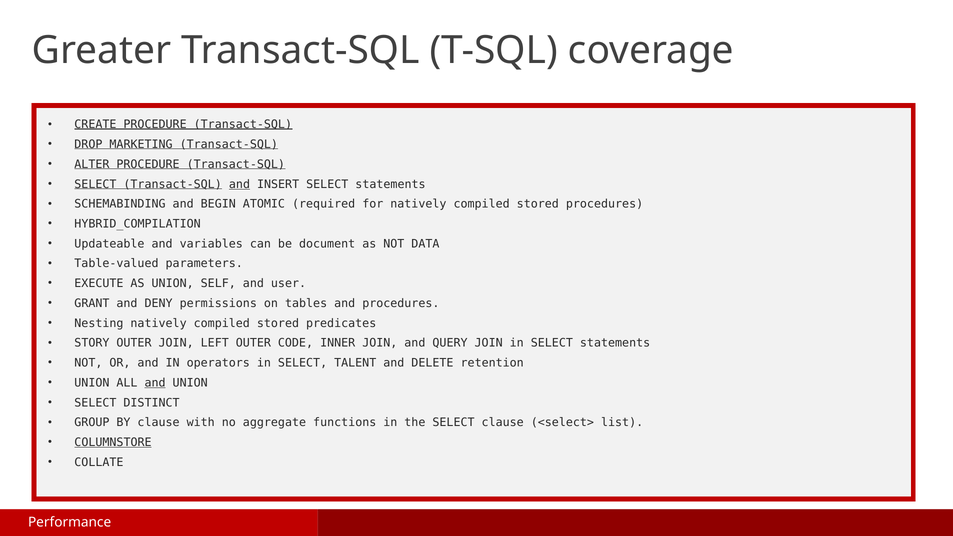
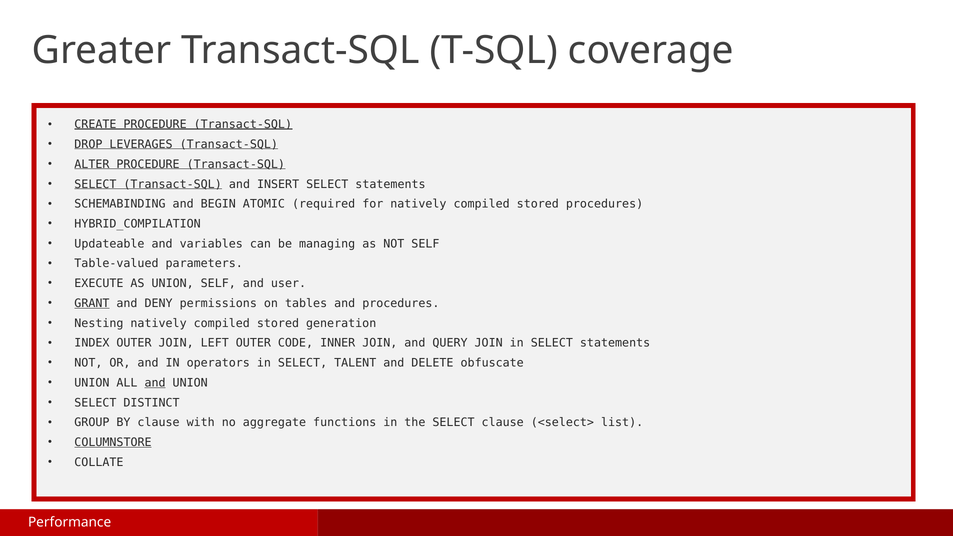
MARKETING: MARKETING -> LEVERAGES (141, 144)
and underline: present -> none (240, 184)
document: document -> managing (327, 244)
NOT DATA: DATA -> SELF (425, 244)
GRANT underline: none -> present (92, 303)
predicates: predicates -> generation (341, 323)
STORY: STORY -> INDEX (92, 343)
retention: retention -> obfuscate (492, 363)
